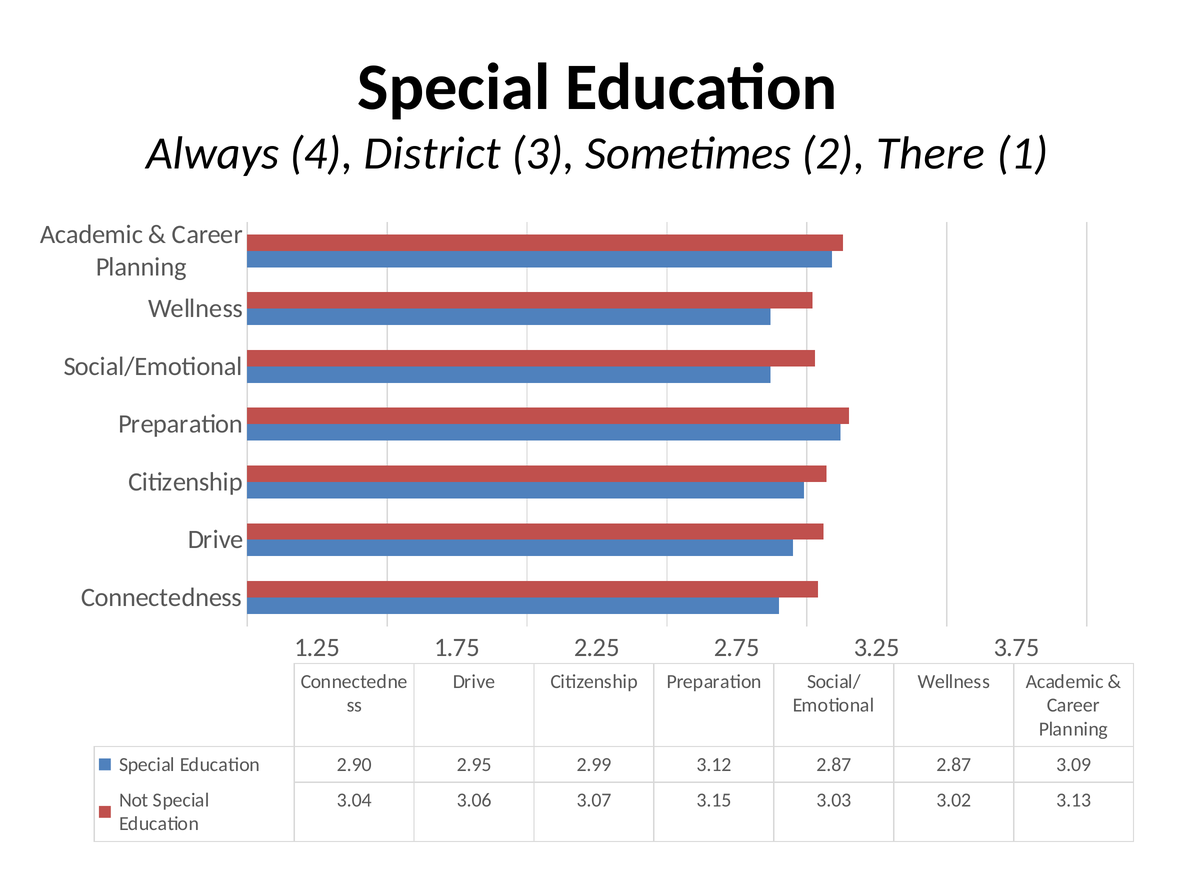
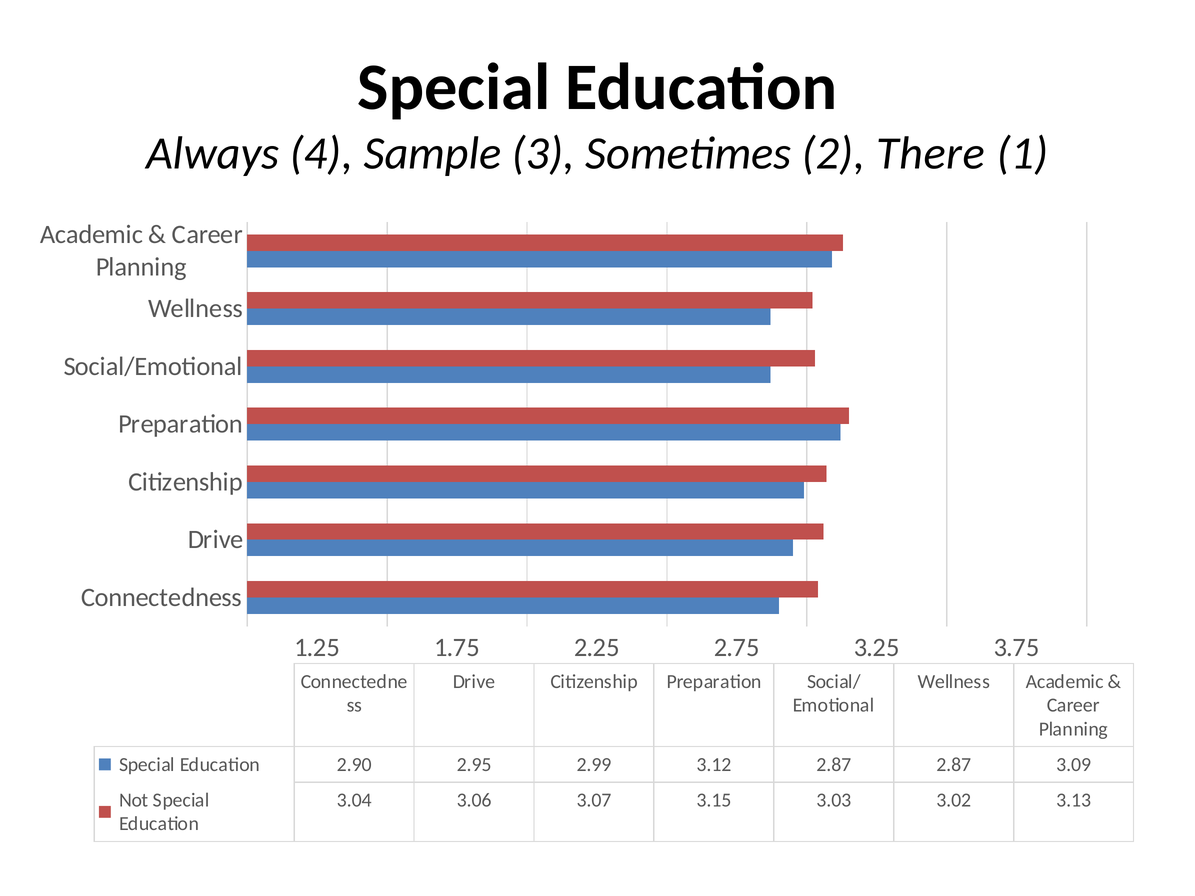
District: District -> Sample (432, 154)
